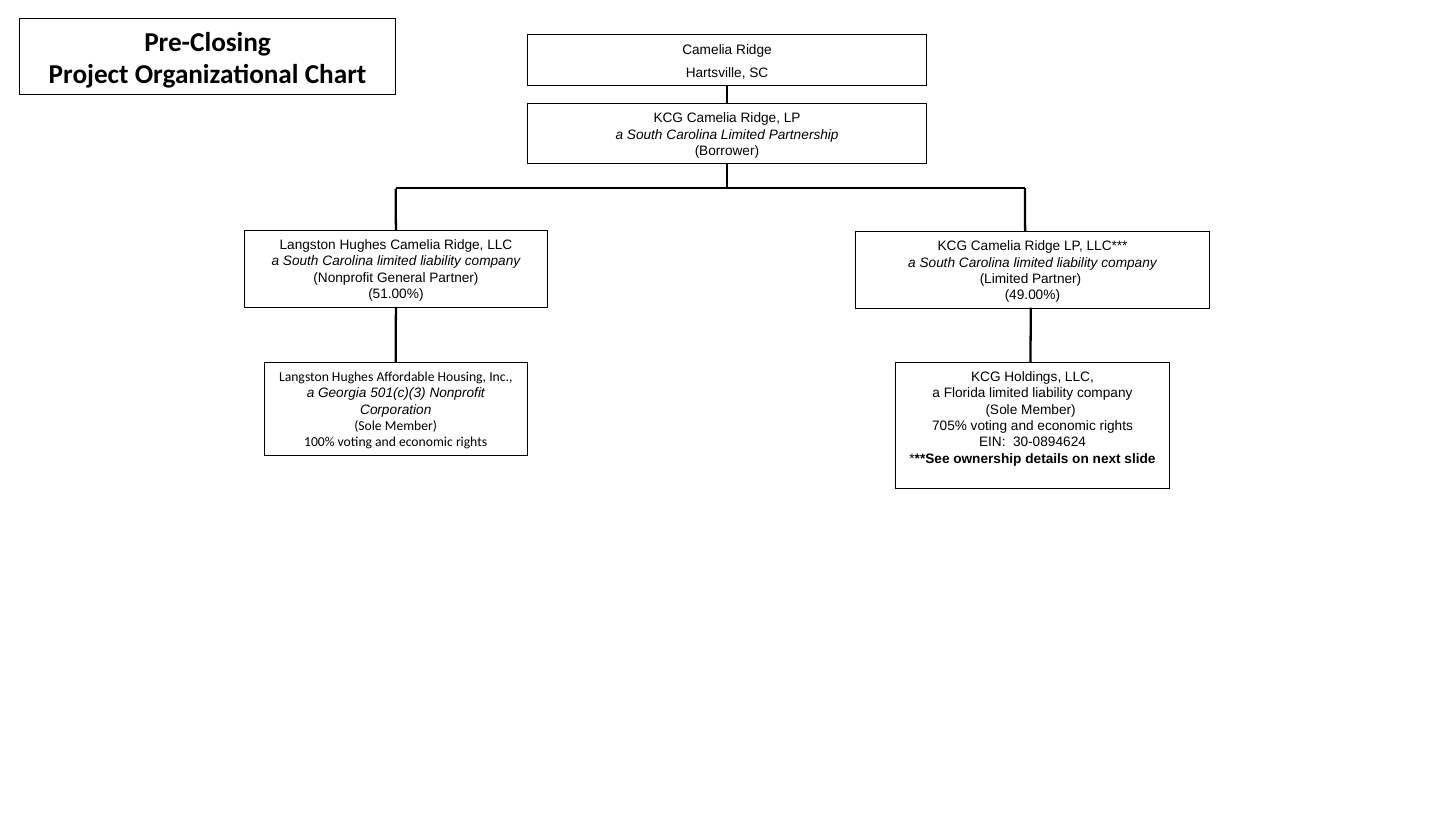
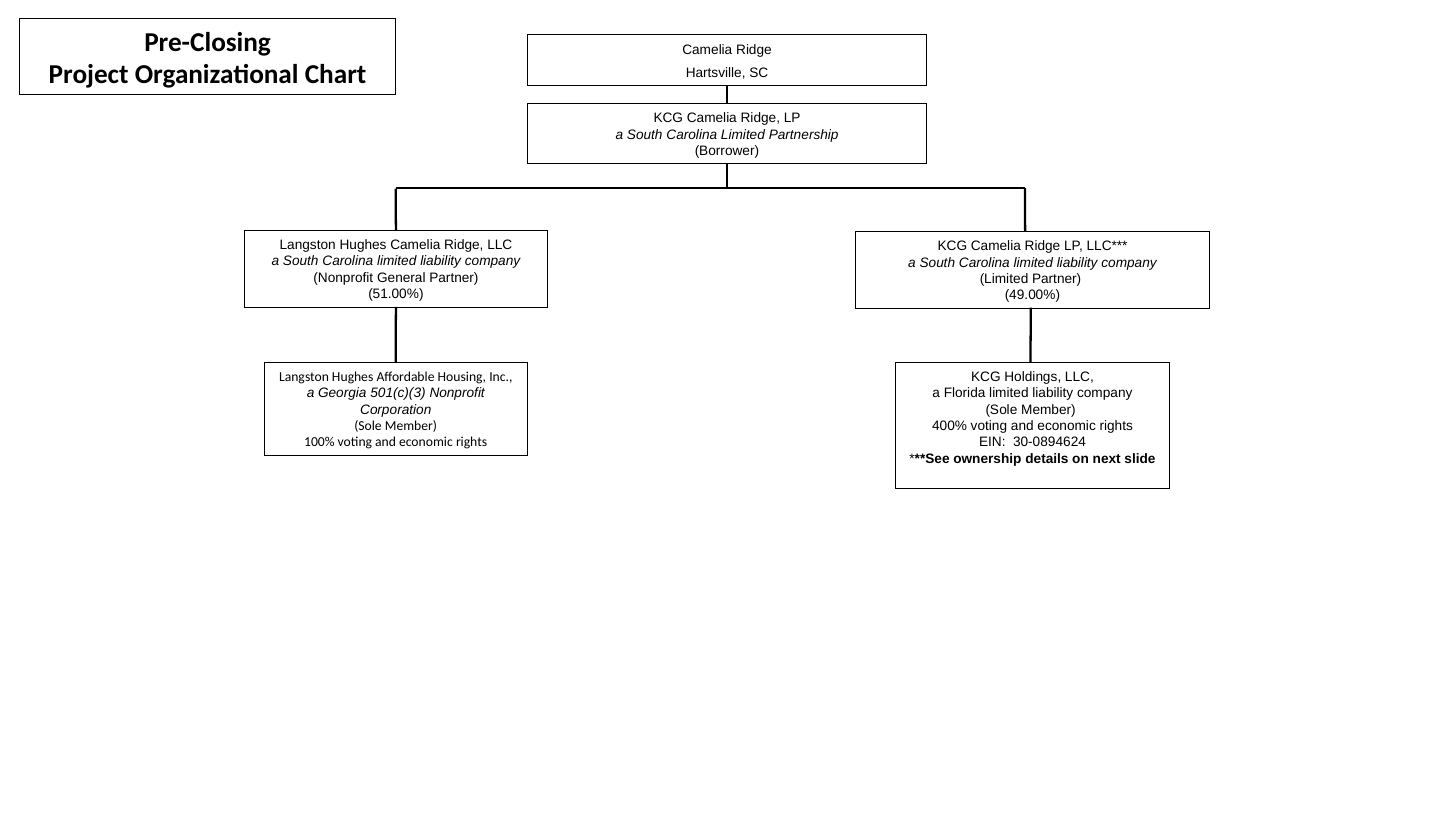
705%: 705% -> 400% (950, 426)
